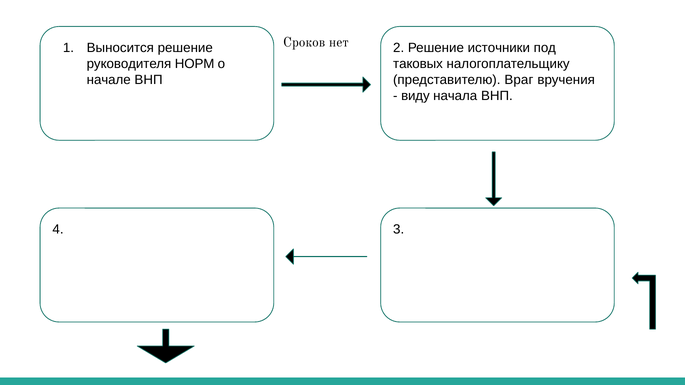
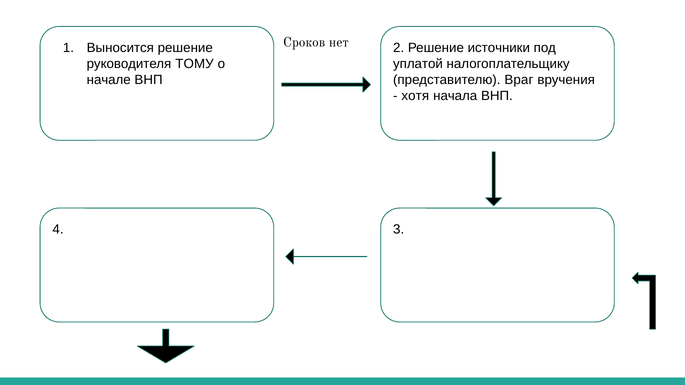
НОРМ: НОРМ -> ТОМУ (194, 64)
таковых: таковых -> уплатой (418, 64)
виду: виду -> хотя (415, 96)
